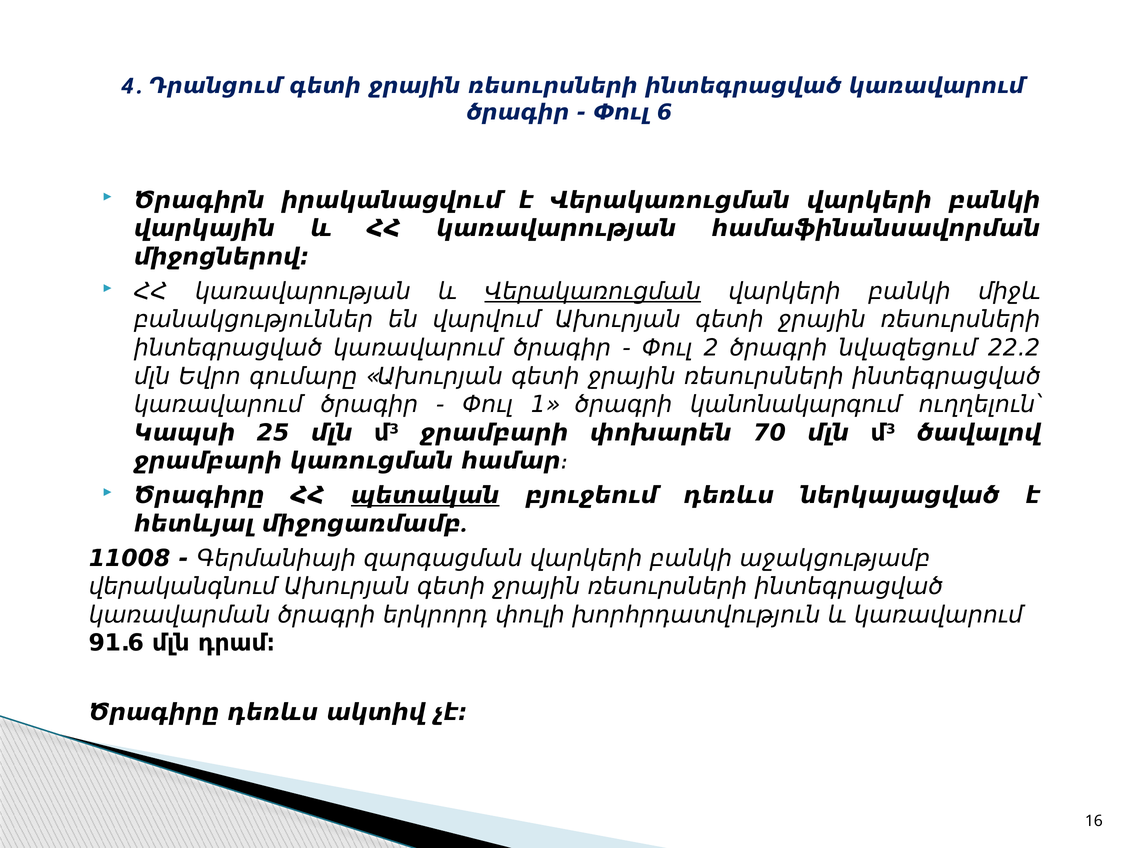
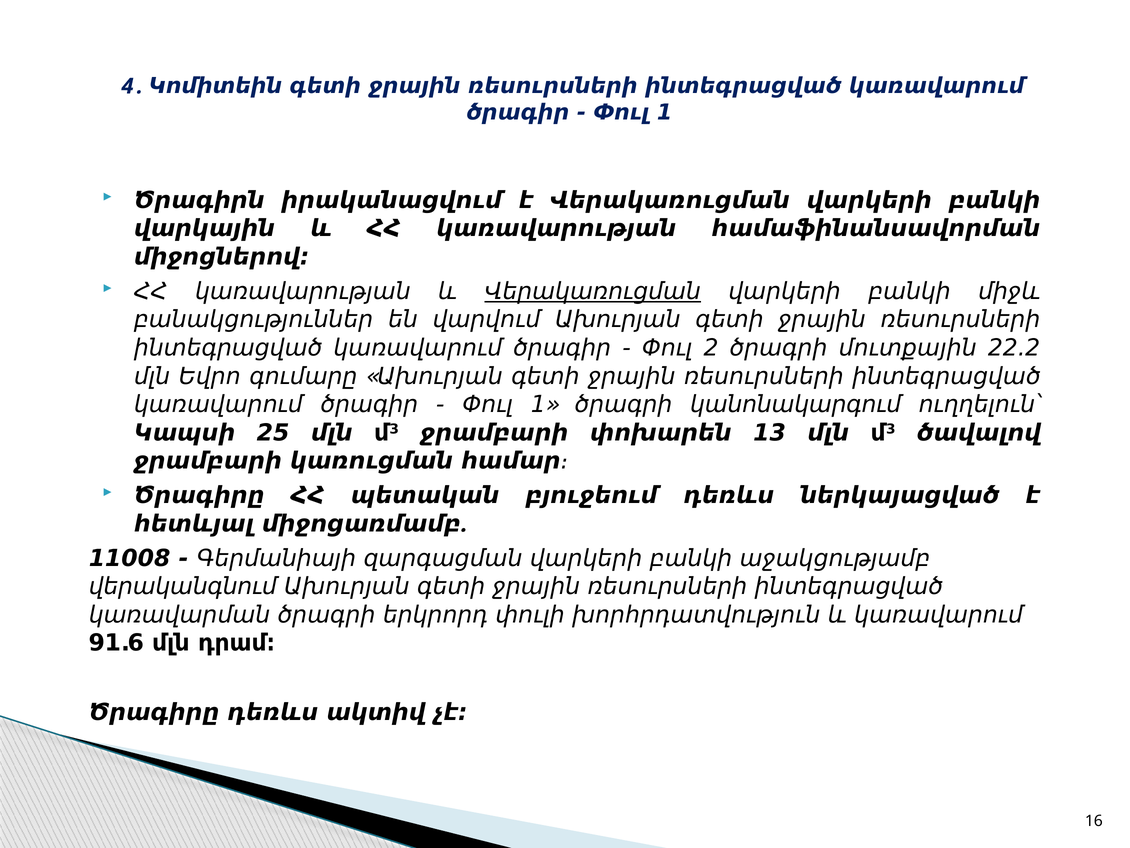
Դրանցում: Դրանցում -> Կոմիտեին (215, 86)
6: 6 -> 1 (665, 113)
նվազեցում: նվազեցում -> մուտքային (908, 348)
70: 70 -> 13 (770, 433)
պետական underline: present -> none (425, 495)
